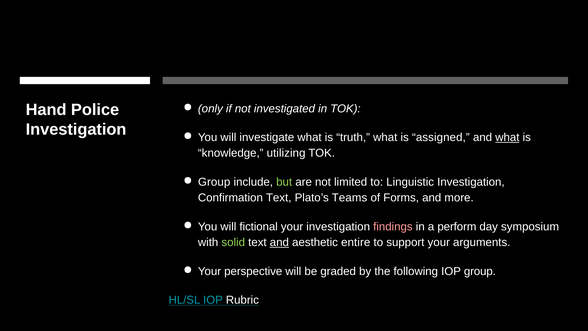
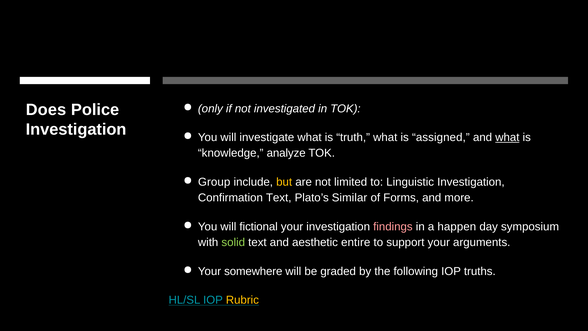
Hand: Hand -> Does (46, 110)
utilizing: utilizing -> analyze (286, 153)
but colour: light green -> yellow (284, 182)
Teams: Teams -> Similar (350, 198)
perform: perform -> happen (457, 226)
and underline: present -> none (279, 242)
perspective: perspective -> somewhere (253, 271)
IOP group: group -> truths (480, 271)
Rubric colour: white -> yellow (242, 300)
